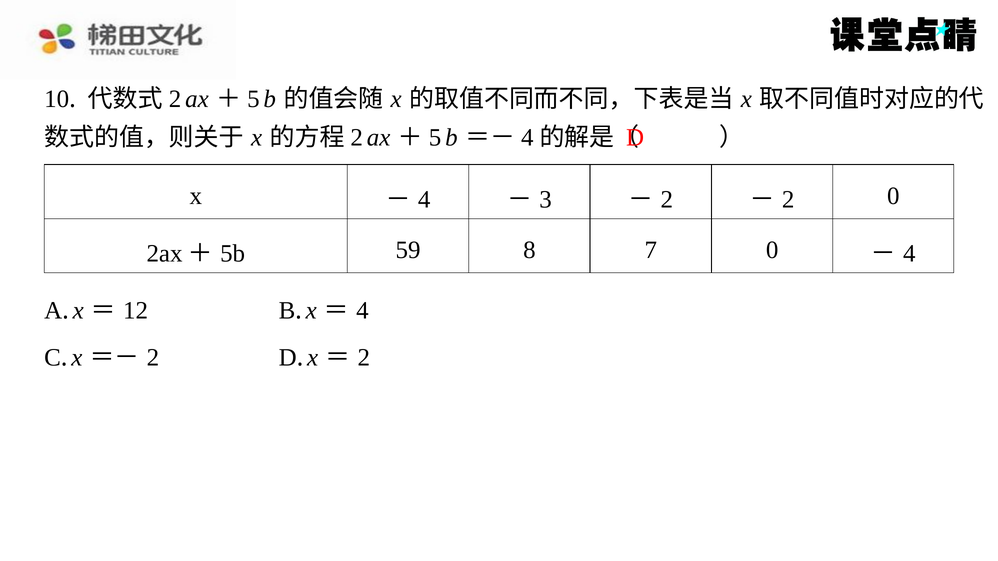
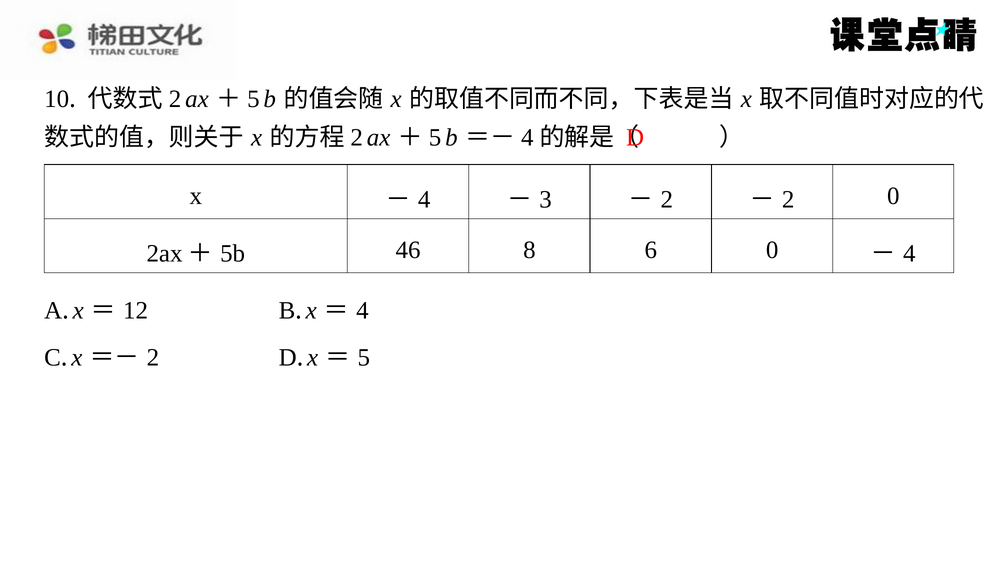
59: 59 -> 46 (408, 250)
7: 7 -> 6 (651, 250)
2: 2 -> 5 (364, 358)
